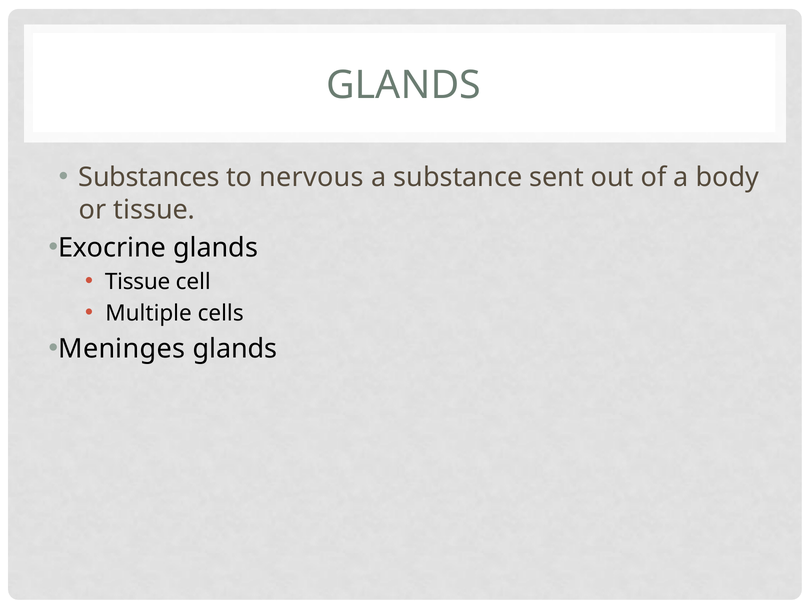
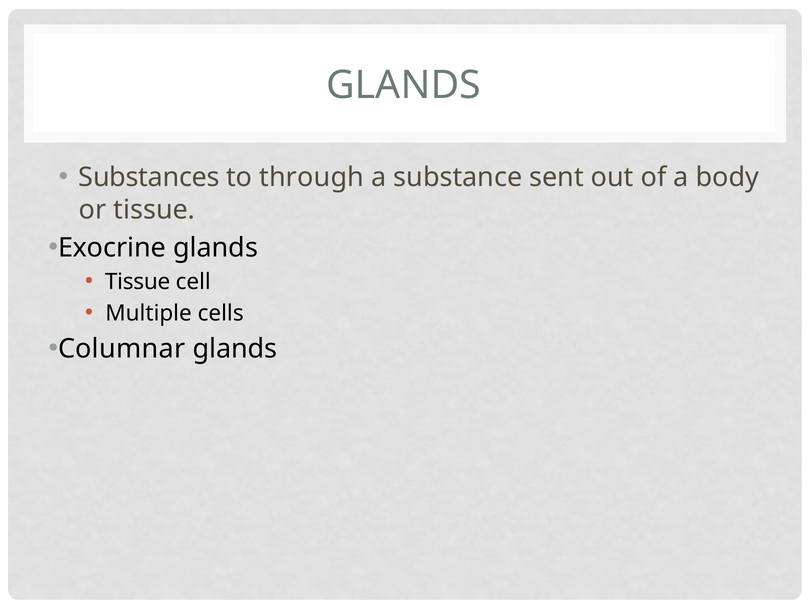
nervous: nervous -> through (312, 177)
Meninges: Meninges -> Columnar (122, 348)
